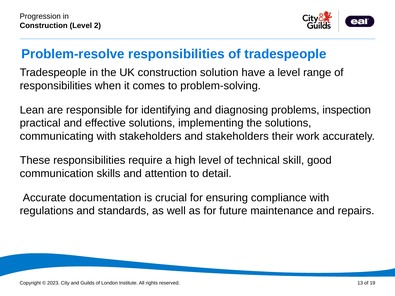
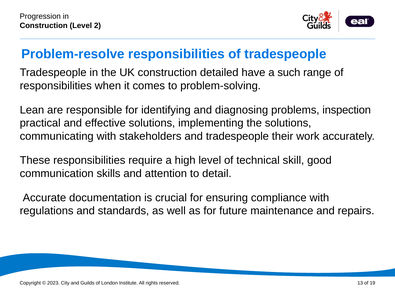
solution: solution -> detailed (219, 73)
a level: level -> such (289, 73)
and stakeholders: stakeholders -> tradespeople (237, 136)
